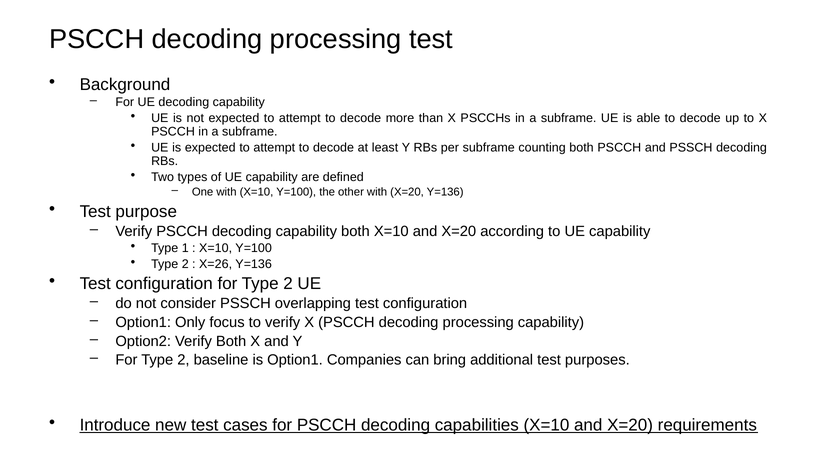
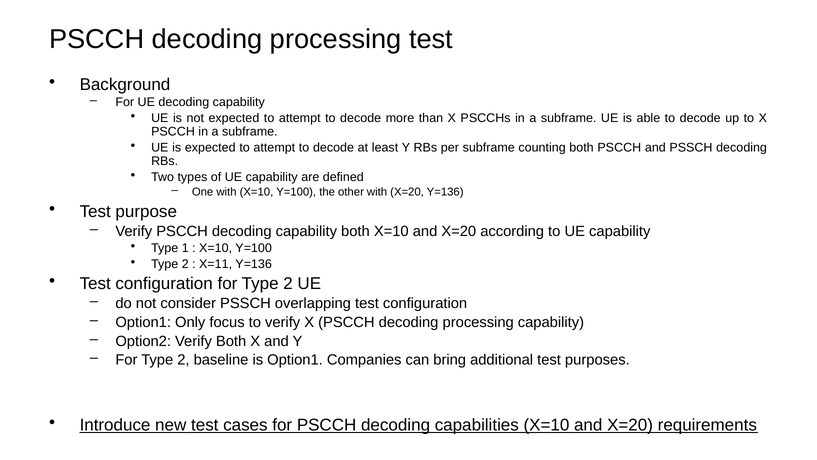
X=26: X=26 -> X=11 (216, 264)
